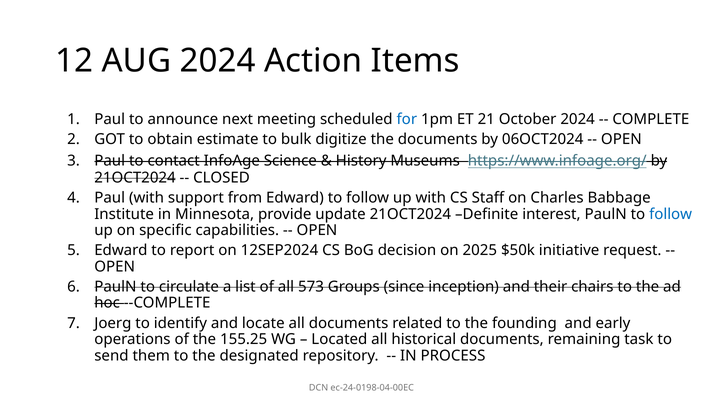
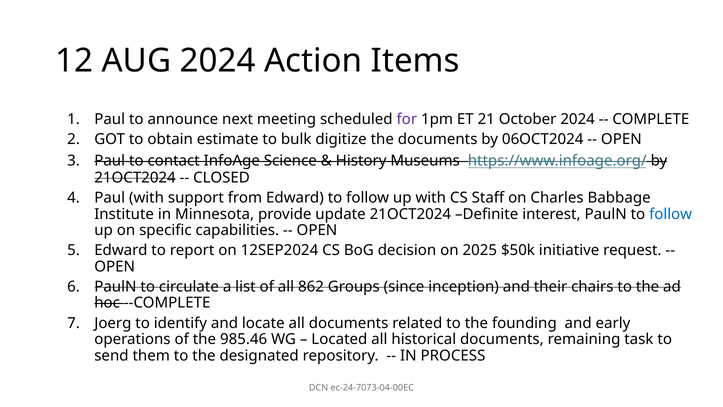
for colour: blue -> purple (407, 119)
573: 573 -> 862 (311, 286)
155.25: 155.25 -> 985.46 (244, 339)
ec-24-0198-04-00EC: ec-24-0198-04-00EC -> ec-24-7073-04-00EC (372, 388)
